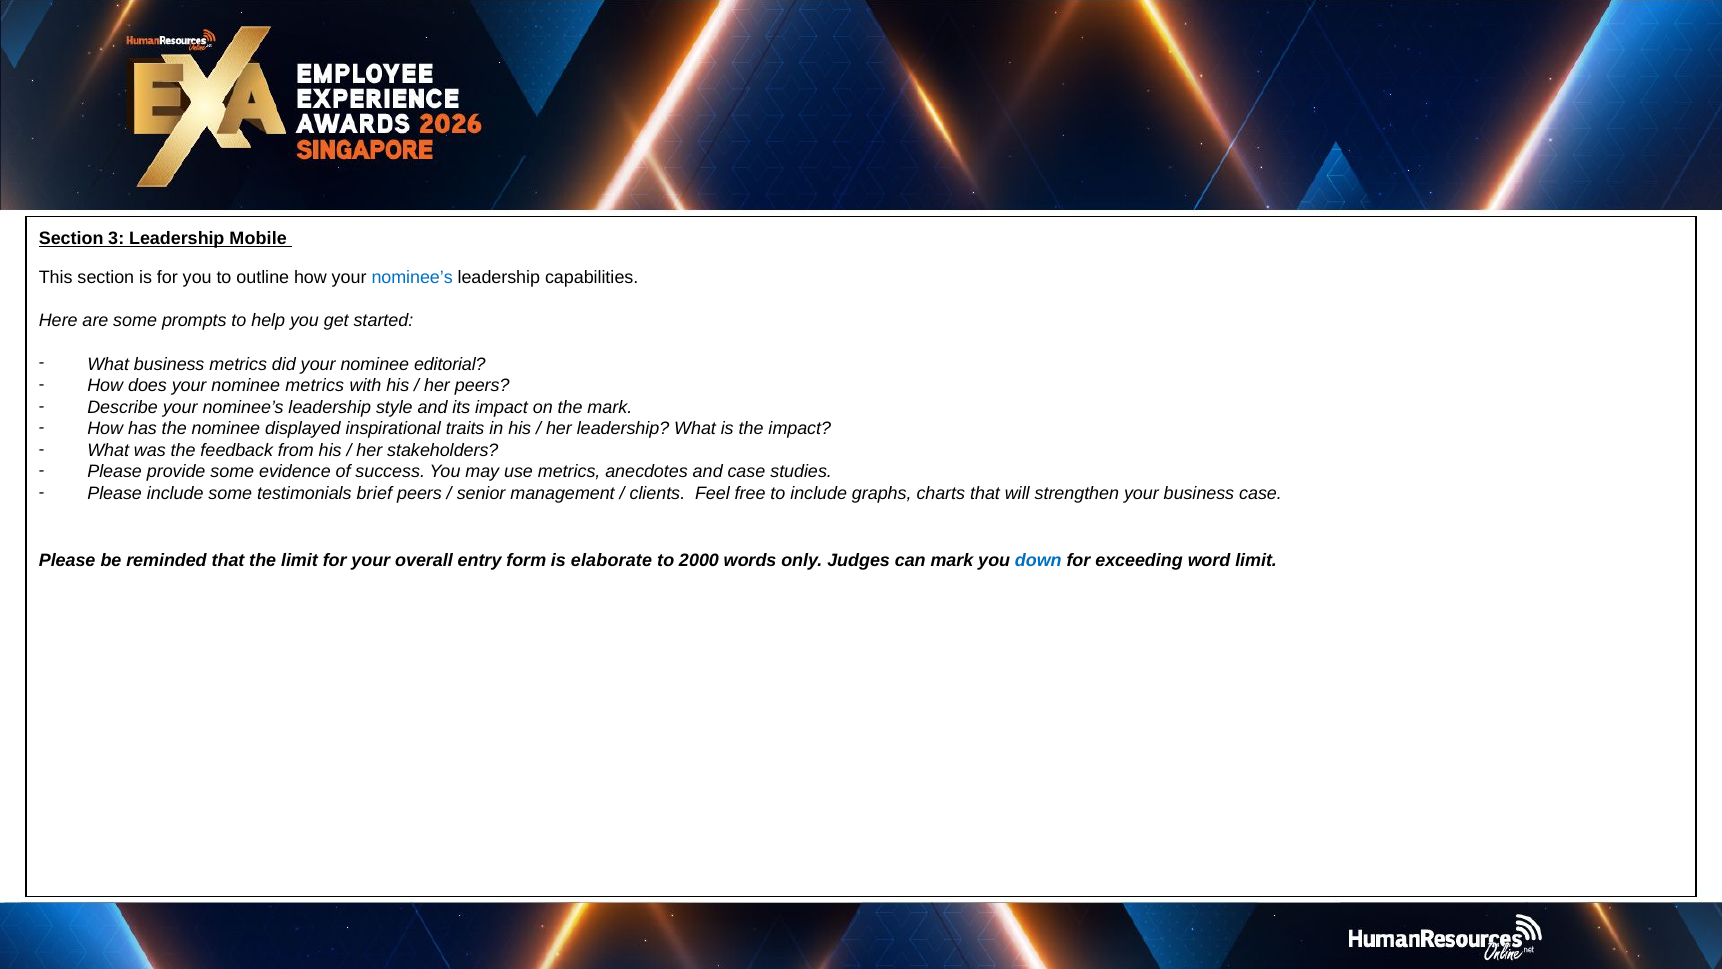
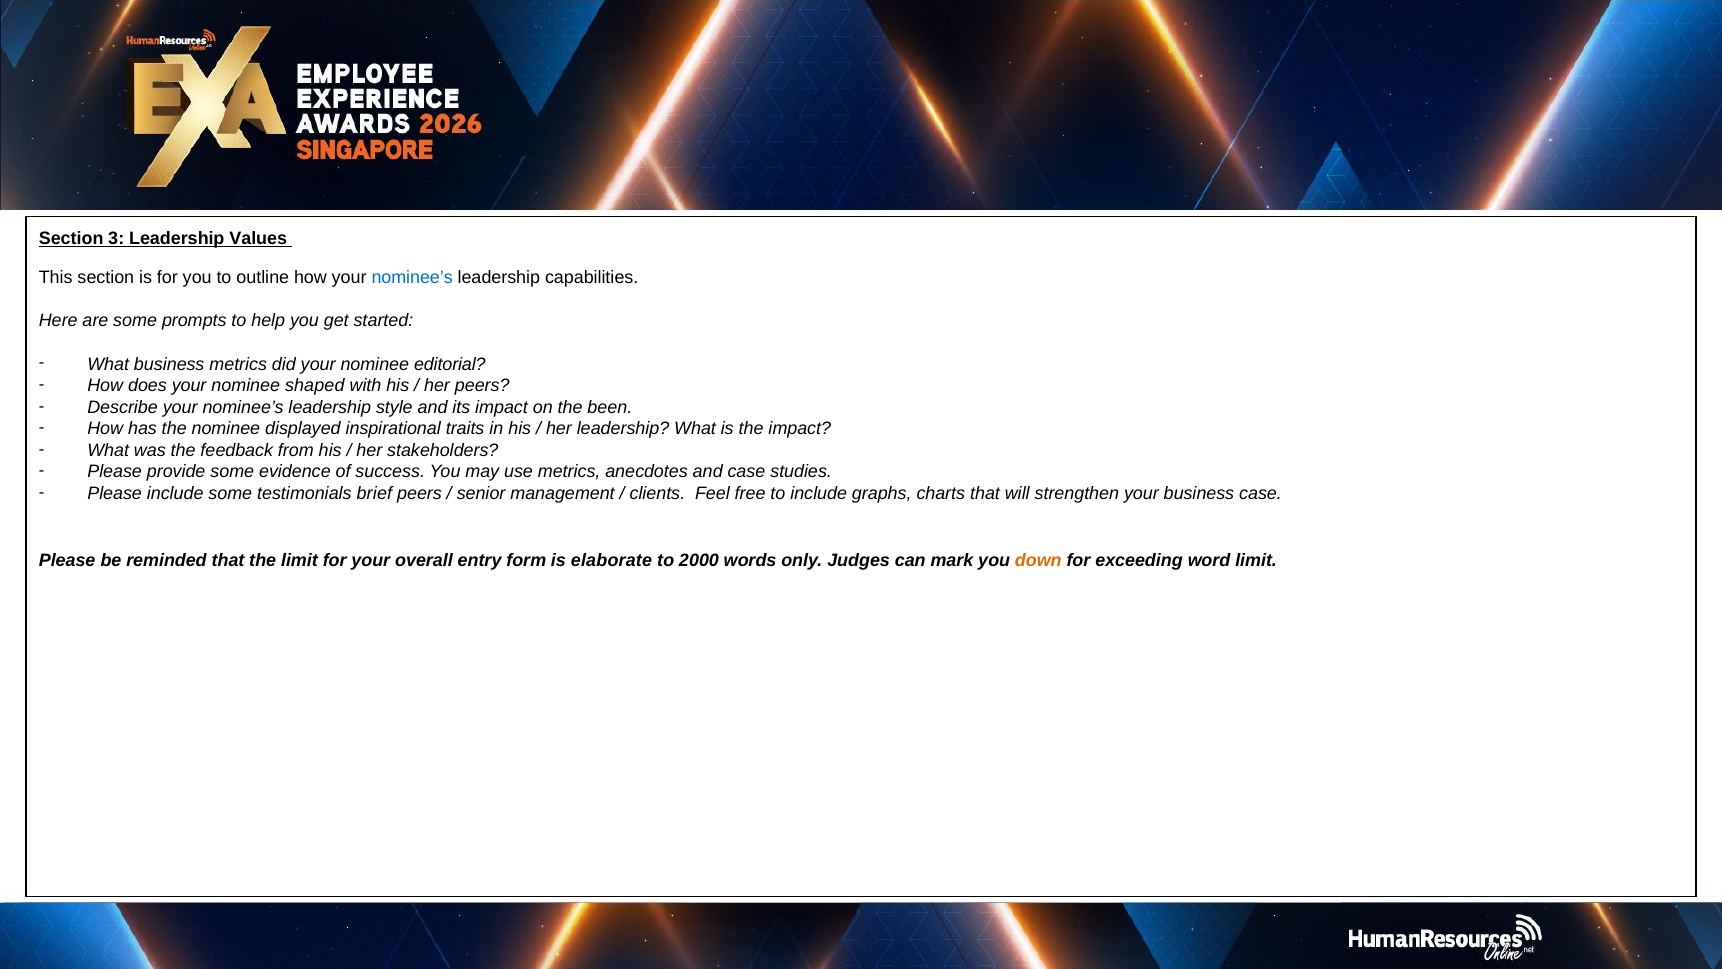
Mobile: Mobile -> Values (258, 238)
nominee metrics: metrics -> shaped (315, 386)
the mark: mark -> been (610, 407)
down colour: blue -> orange (1038, 561)
